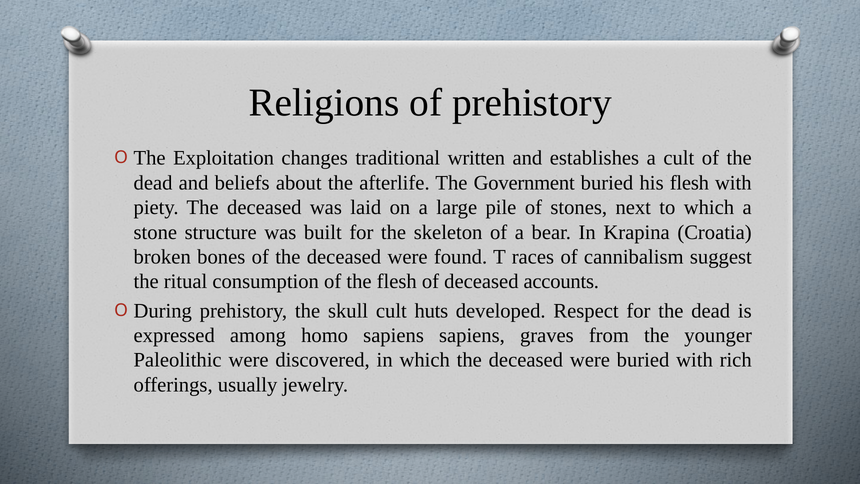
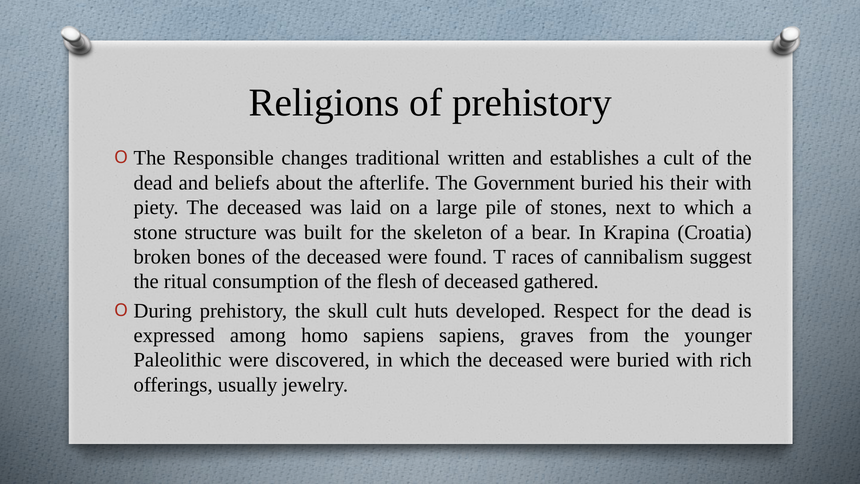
Exploitation: Exploitation -> Responsible (224, 158)
his flesh: flesh -> their (689, 183)
accounts: accounts -> gathered (561, 282)
